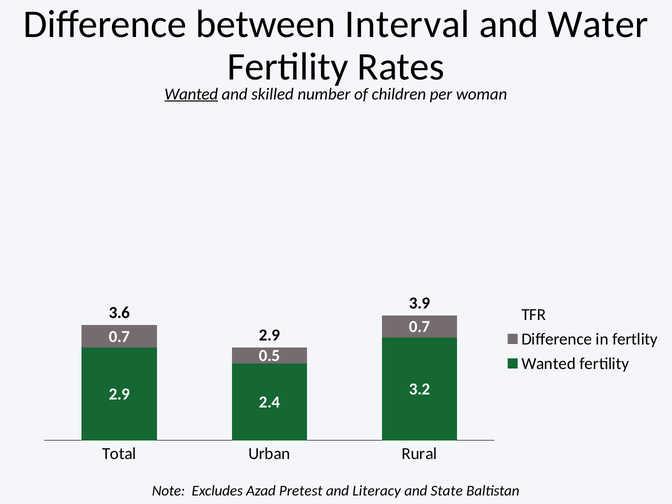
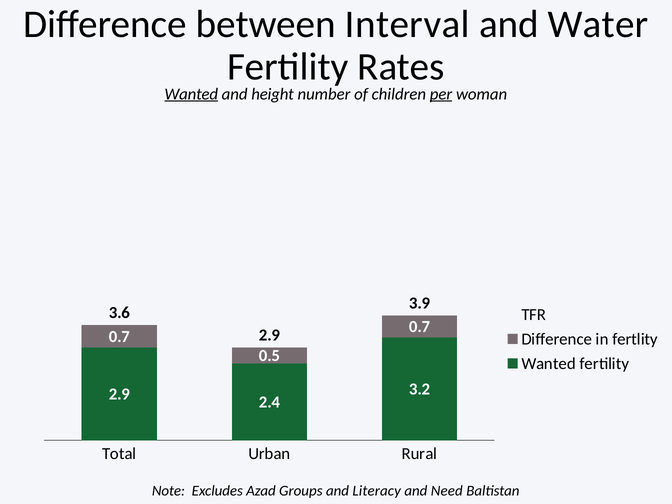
skilled: skilled -> height (273, 94)
per underline: none -> present (441, 94)
Pretest: Pretest -> Groups (301, 491)
State: State -> Need (447, 491)
